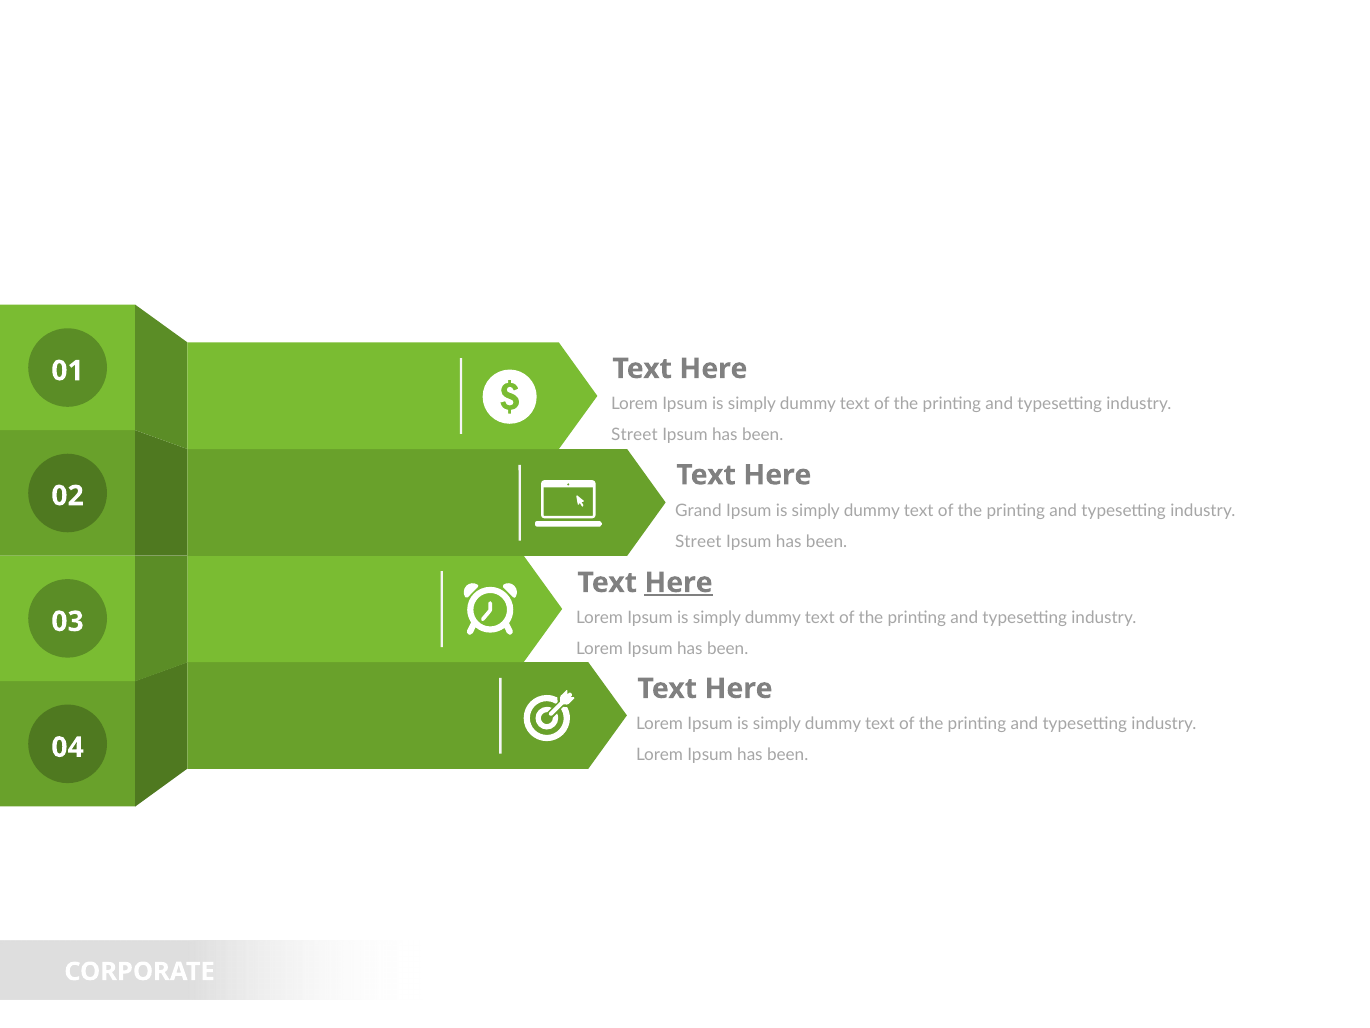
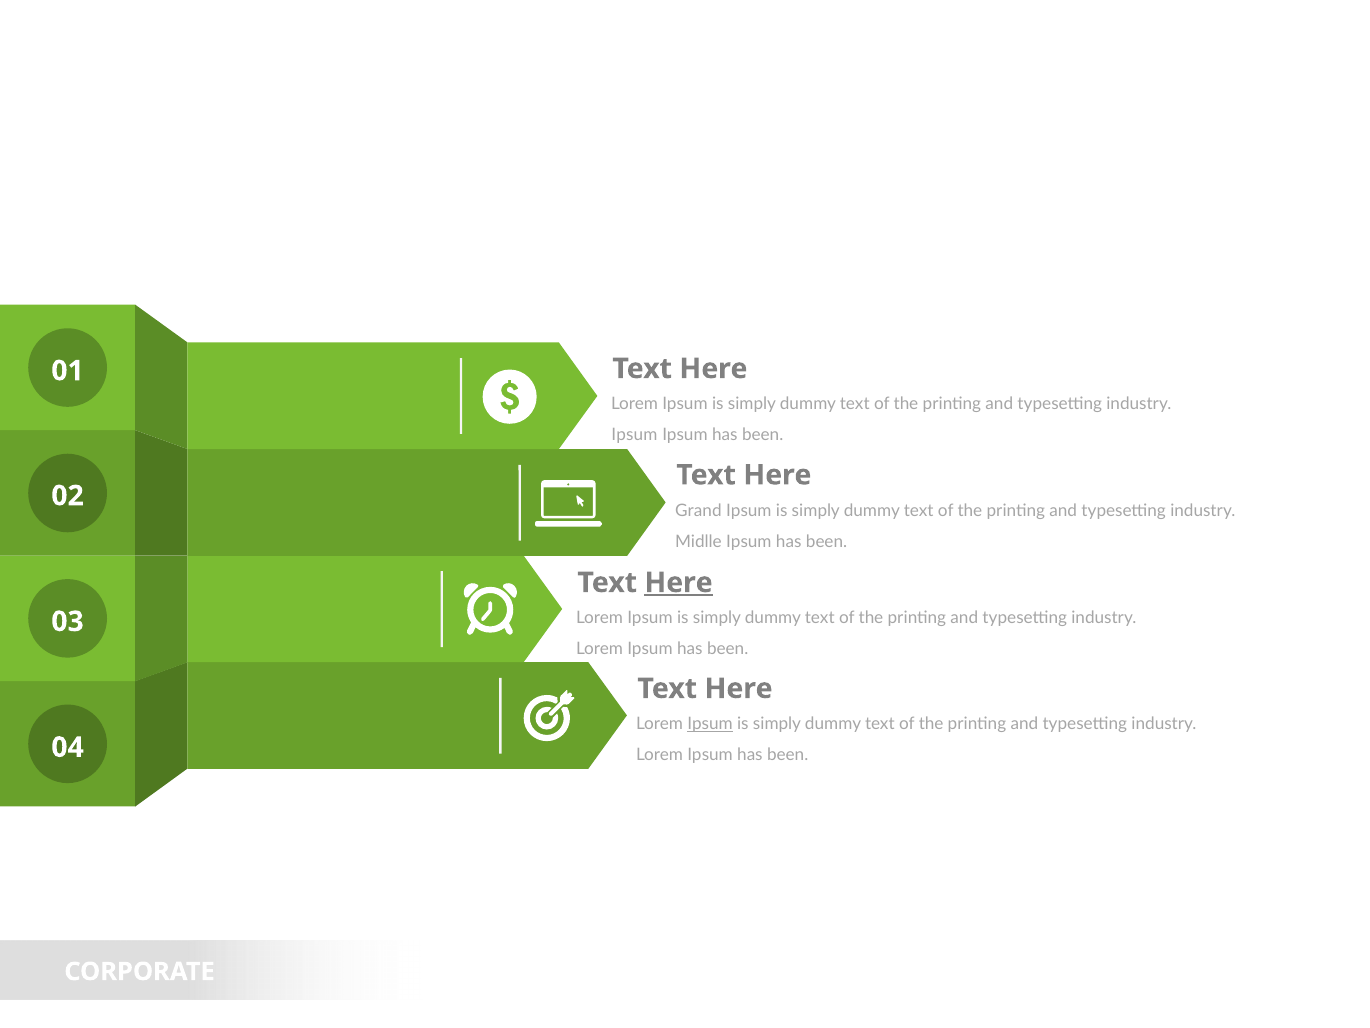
Street: Street -> Ipsum (634, 435)
Street: Street -> Midlle (698, 541)
Ipsum underline: none -> present (710, 724)
